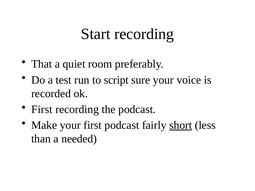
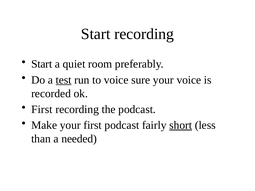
That: That -> Start (42, 64)
test underline: none -> present (64, 80)
to script: script -> voice (116, 80)
